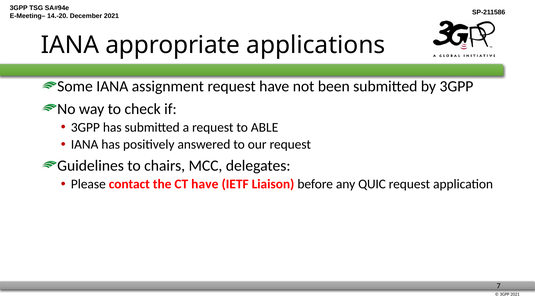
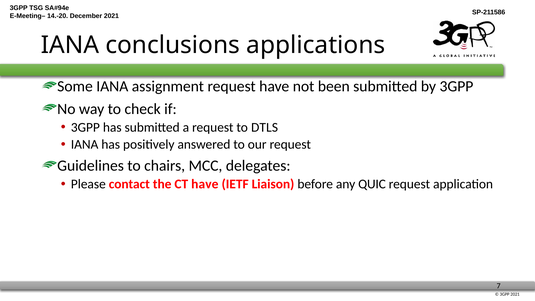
appropriate: appropriate -> conclusions (173, 45)
ABLE: ABLE -> DTLS (265, 127)
